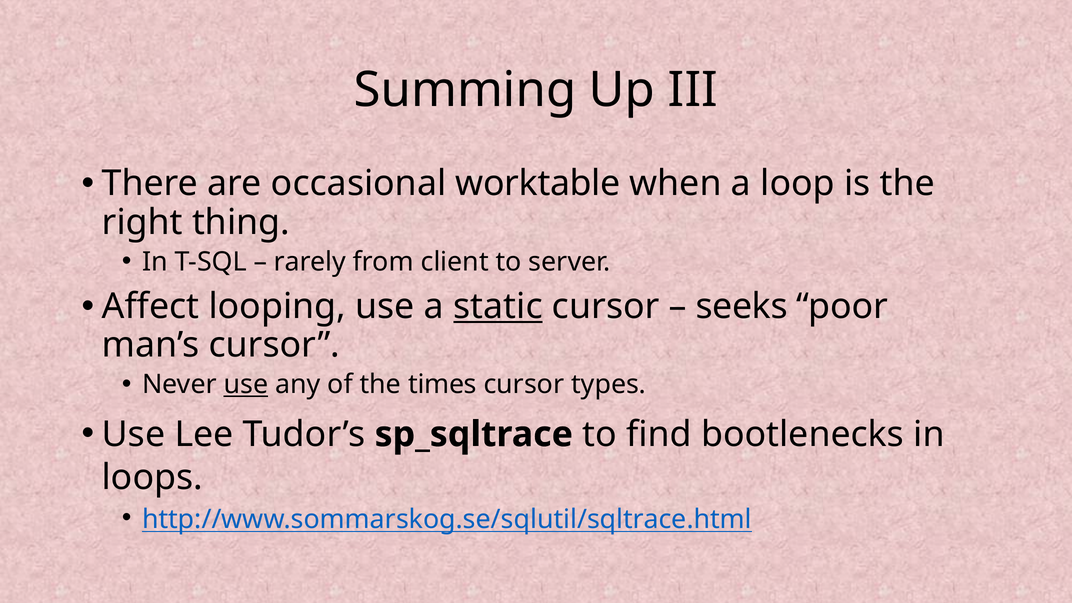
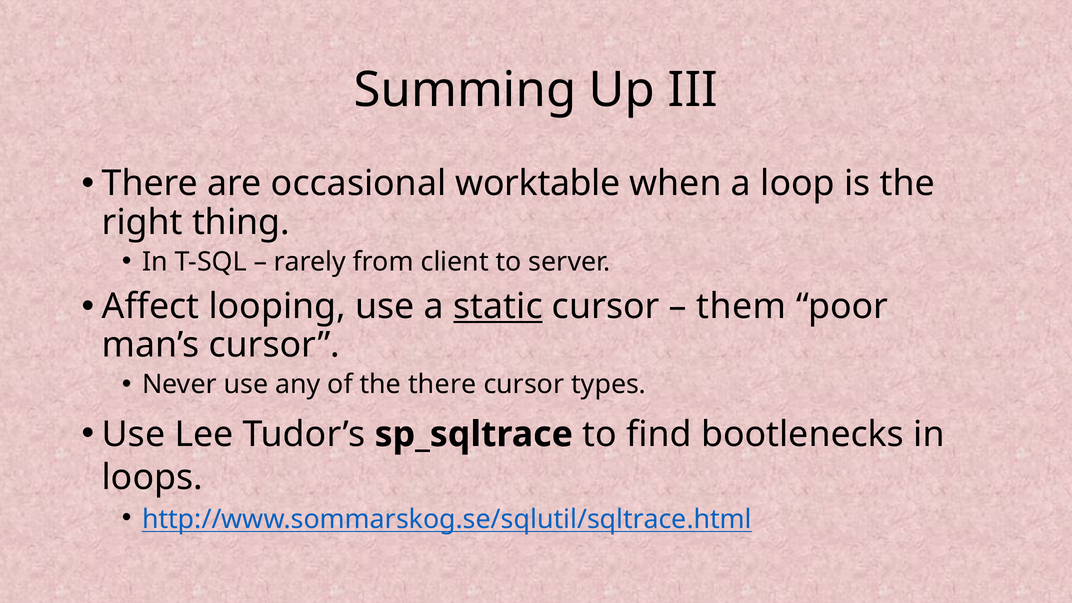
seeks: seeks -> them (741, 307)
use underline: present -> none (246, 385)
the times: times -> there (442, 385)
